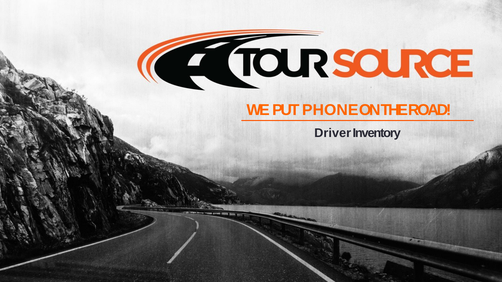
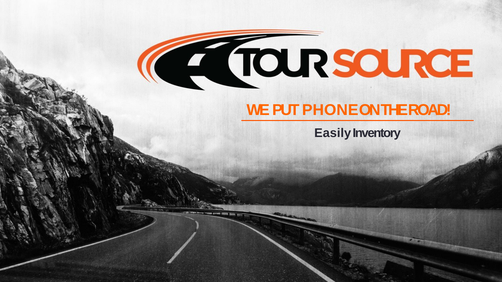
Driver: Driver -> Easily (333, 133)
